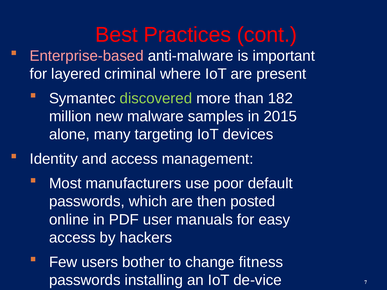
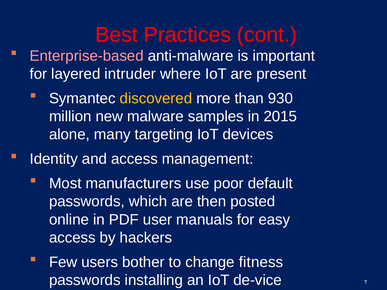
criminal: criminal -> intruder (130, 74)
discovered colour: light green -> yellow (156, 98)
182: 182 -> 930 (280, 98)
